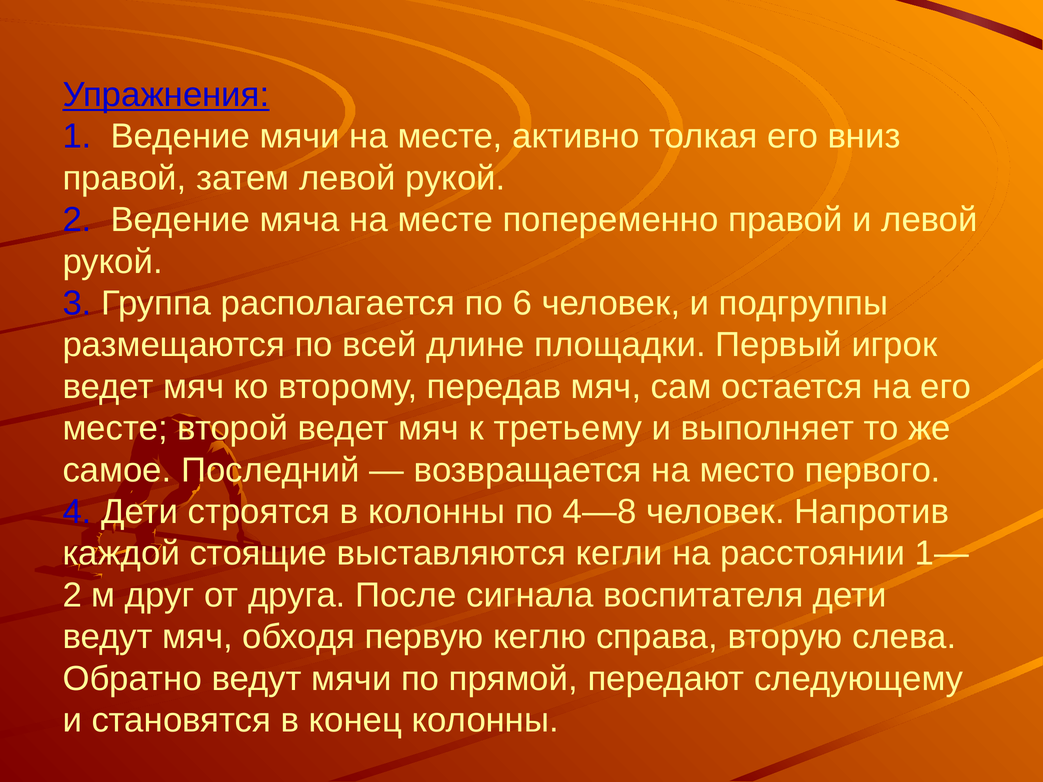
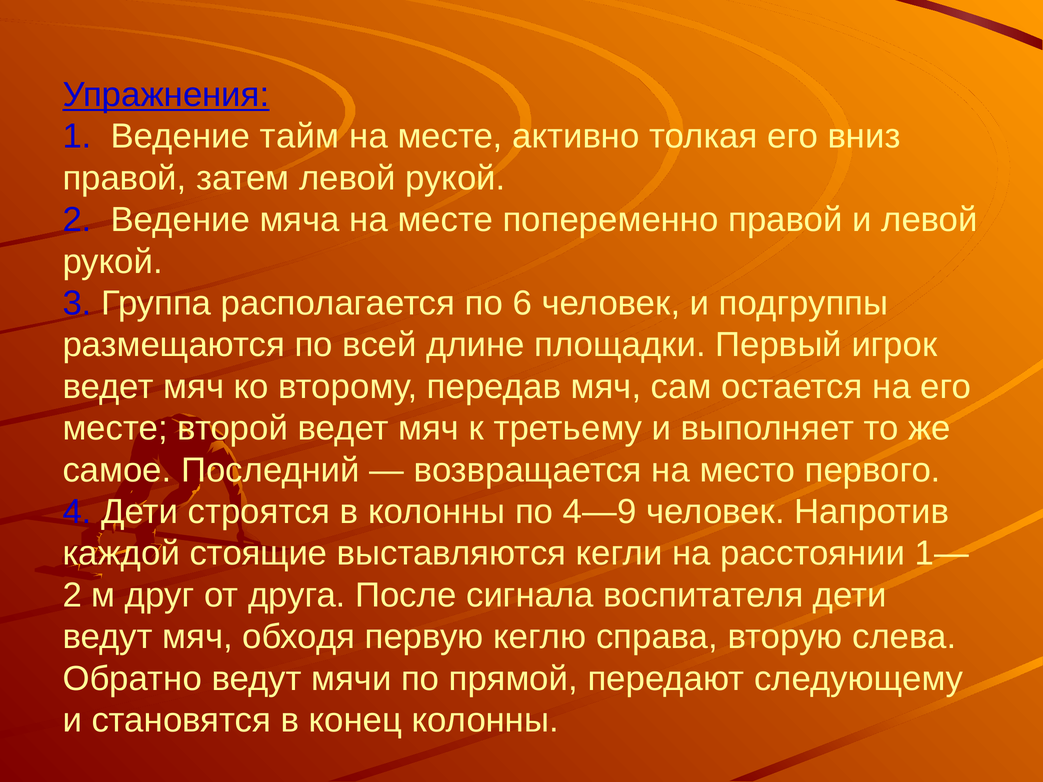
Ведение мячи: мячи -> тайм (300, 136)
4—8: 4—8 -> 4—9 (600, 512)
